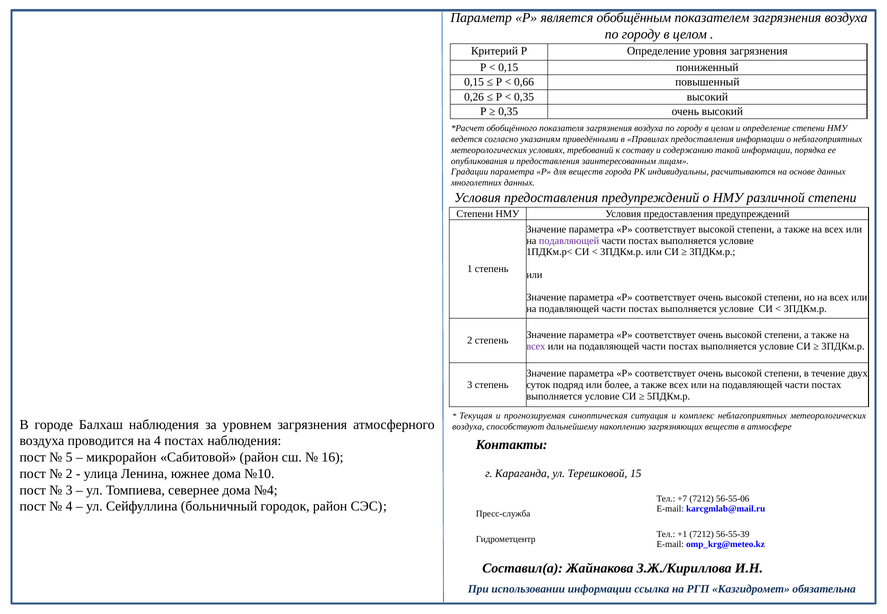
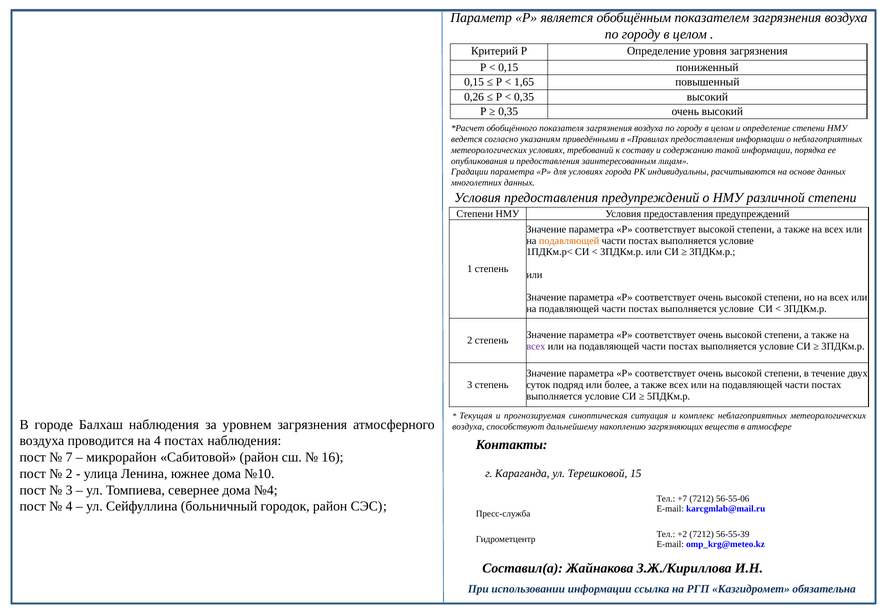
0,66: 0,66 -> 1,65 (524, 82)
для веществ: веществ -> условиях (586, 172)
подавляющей colour: purple -> orange (569, 241)
5: 5 -> 7 (69, 457)
+1: +1 -> +2 (682, 534)
